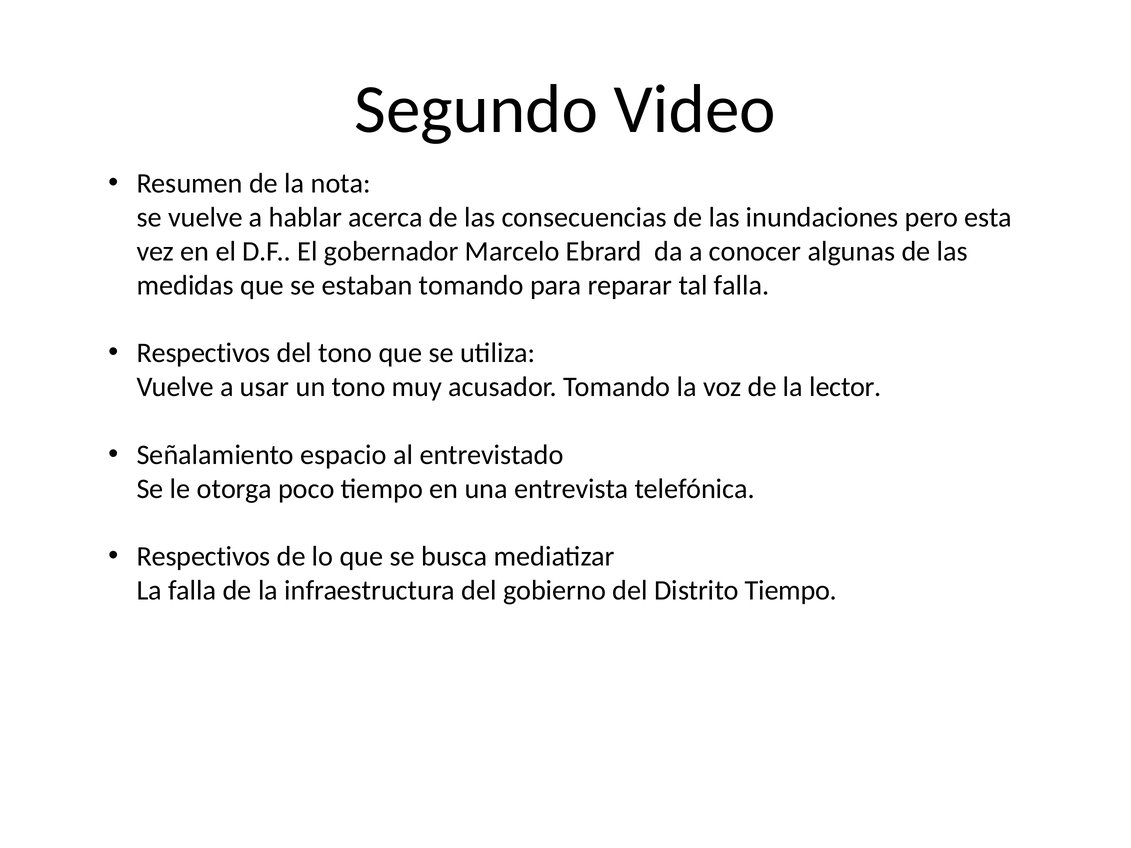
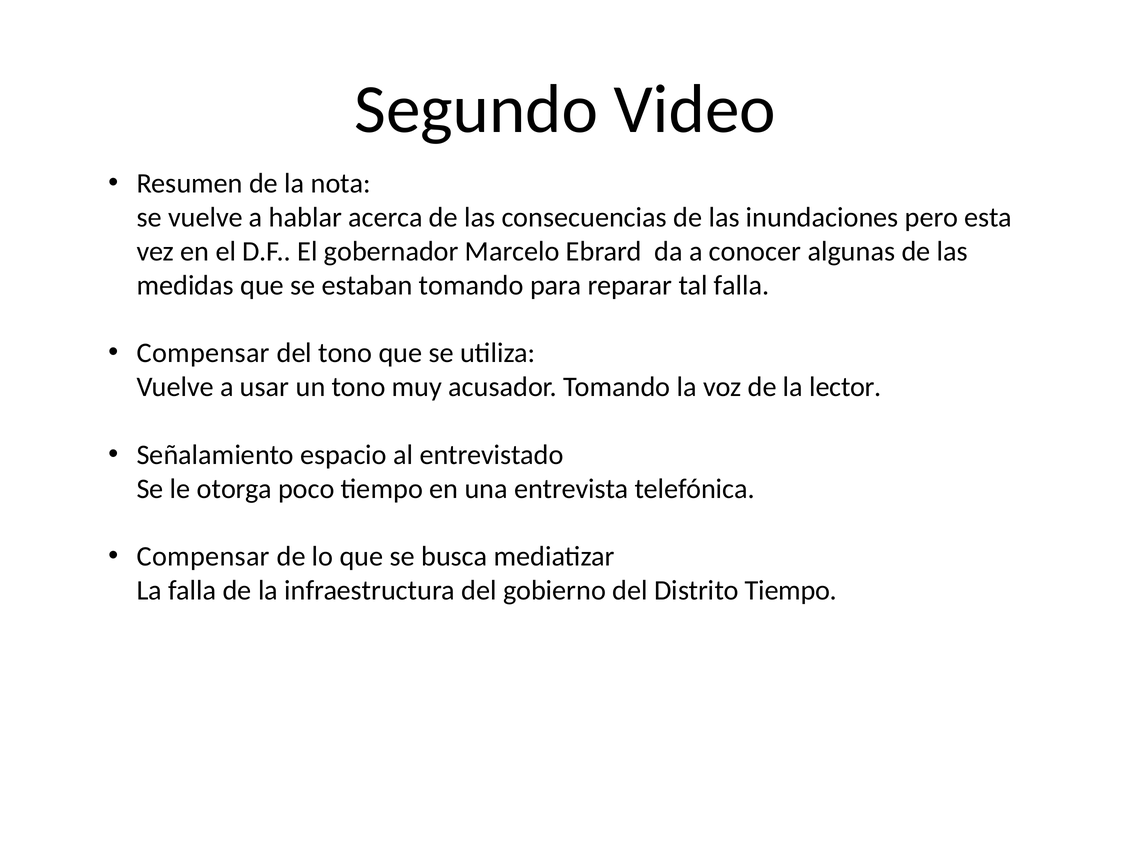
Respectivos: Respectivos -> Compensar (203, 353)
Respectivos: Respectivos -> Compensar (203, 557)
